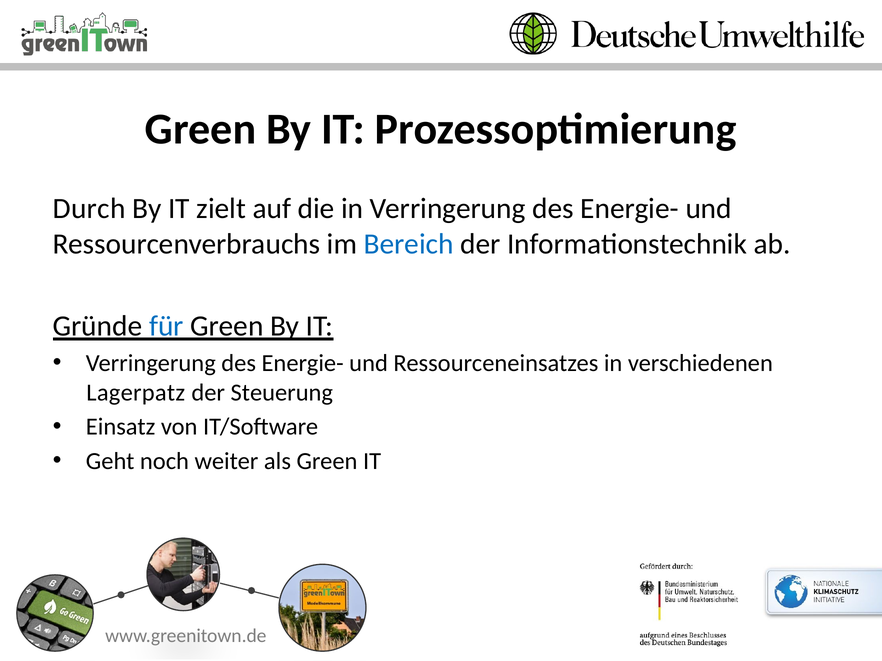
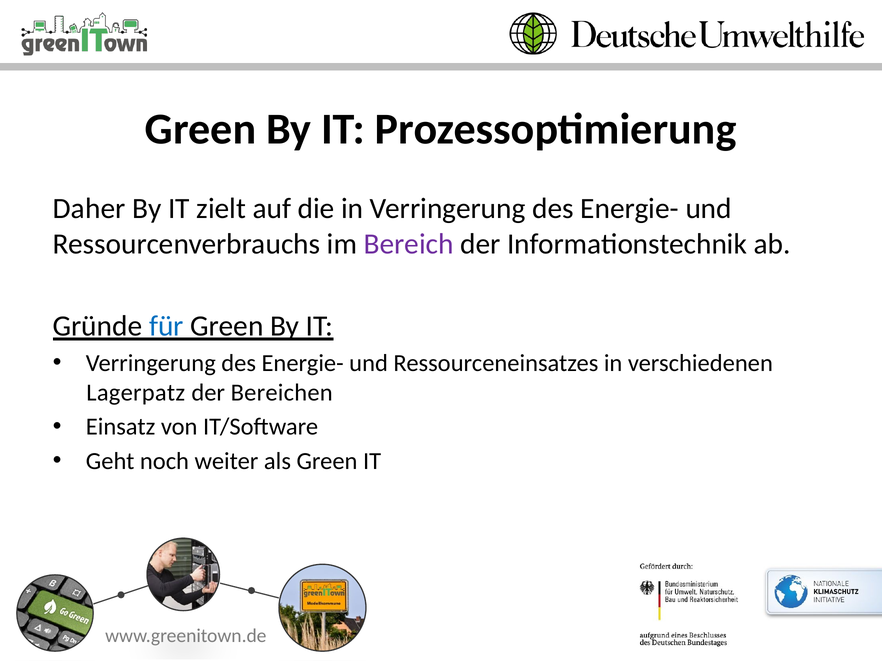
Durch: Durch -> Daher (89, 209)
Bereich colour: blue -> purple (409, 244)
Steuerung: Steuerung -> Bereichen (282, 393)
